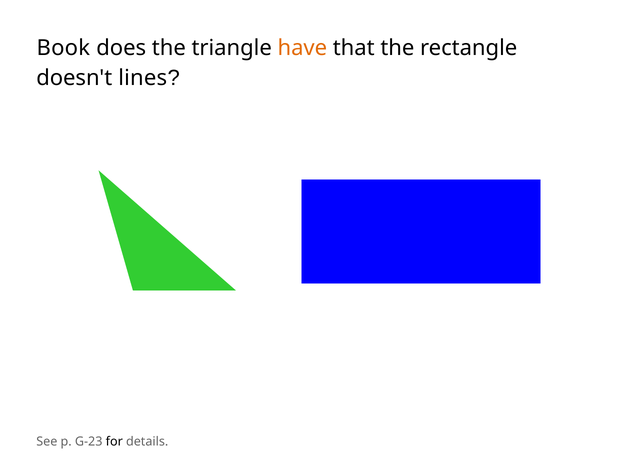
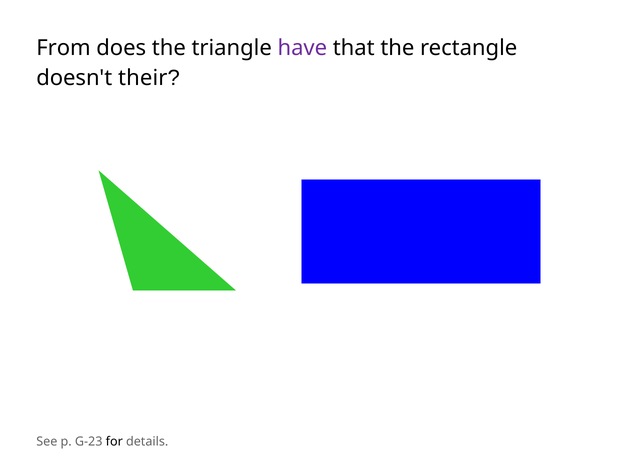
Book: Book -> From (63, 48)
have colour: orange -> purple (302, 48)
lines: lines -> their (143, 78)
